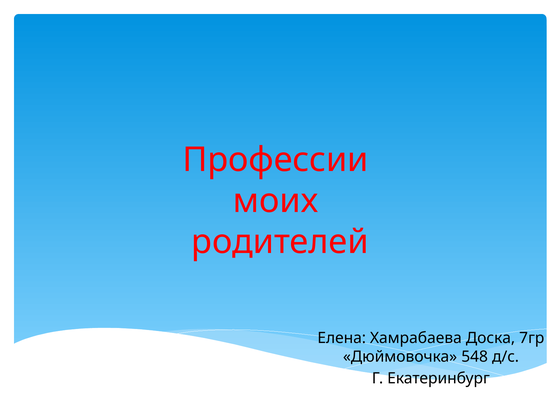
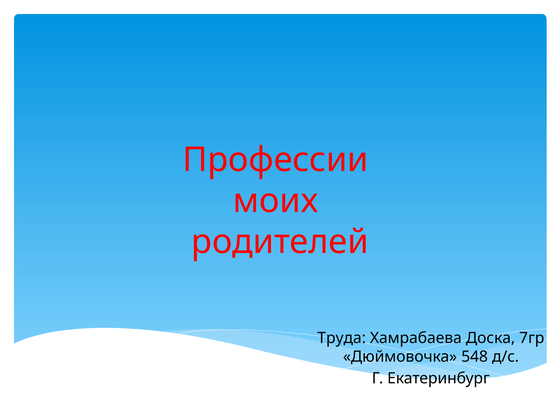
Елена: Елена -> Труда (342, 338)
